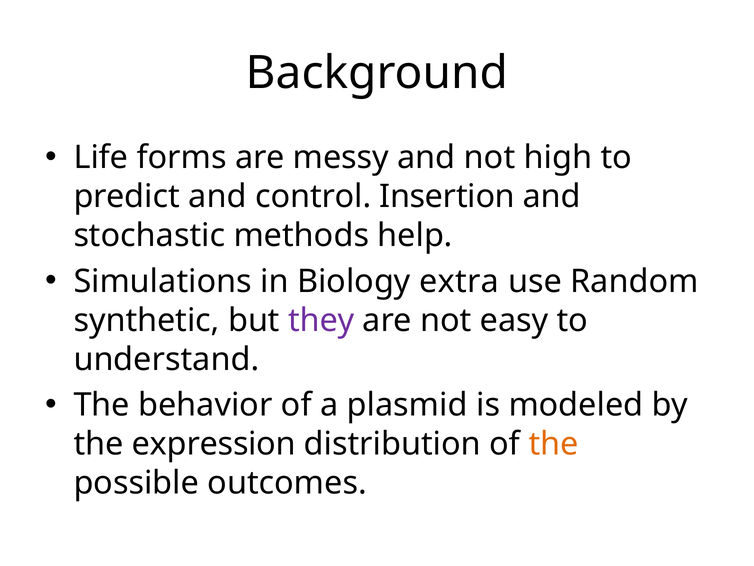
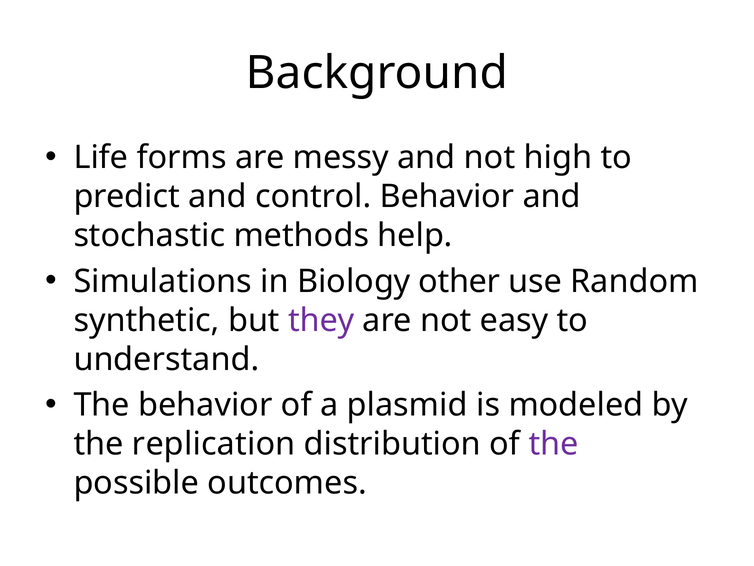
control Insertion: Insertion -> Behavior (447, 196)
extra: extra -> other (459, 281)
expression: expression -> replication (214, 444)
the colour: orange -> purple (554, 444)
